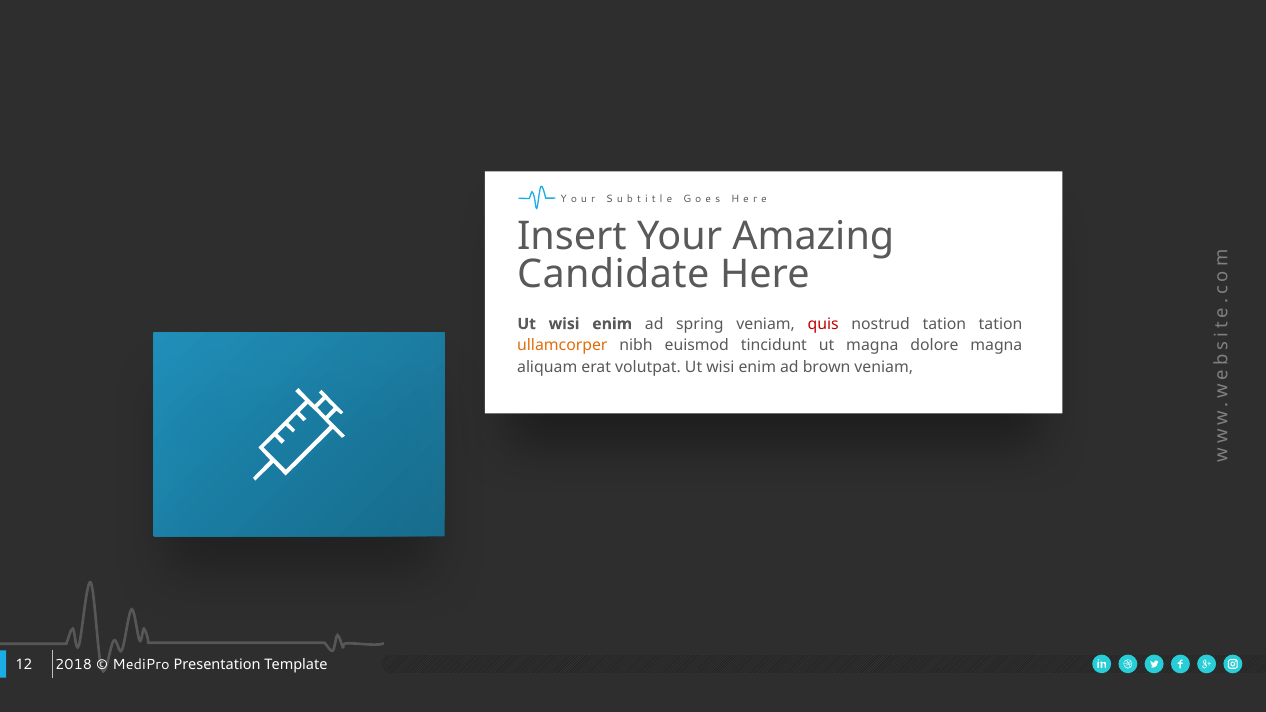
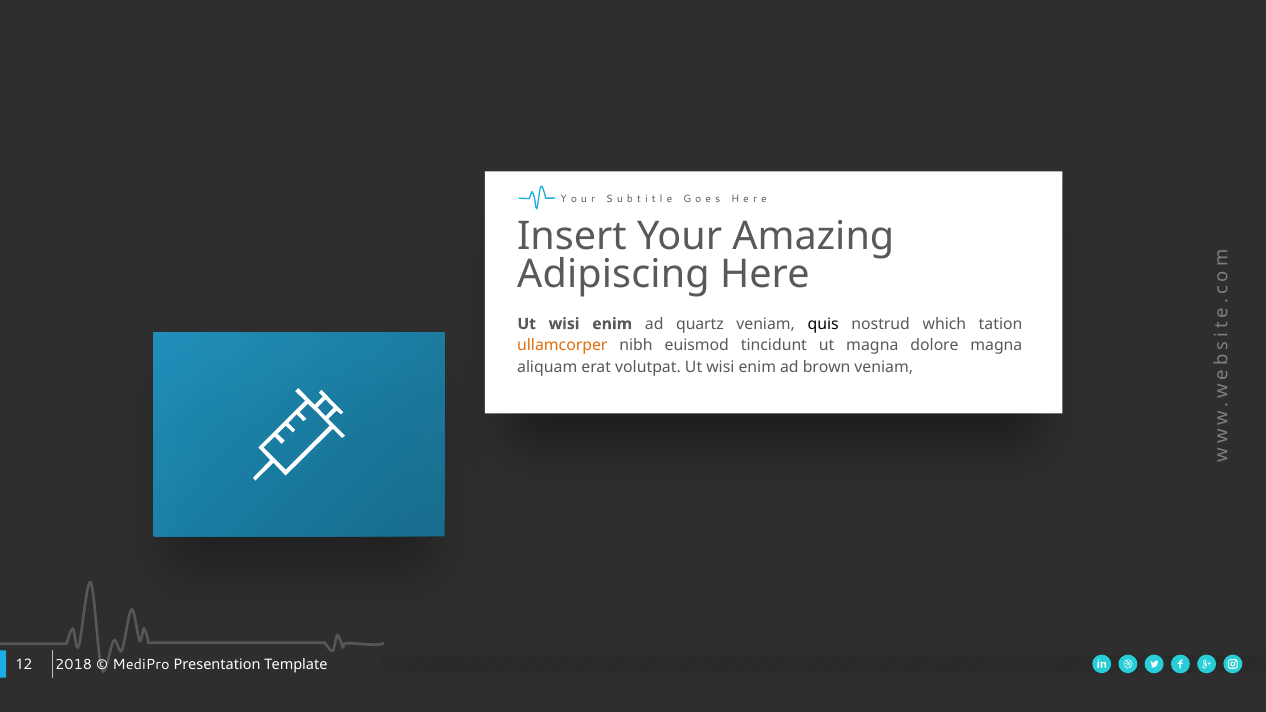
Candidate: Candidate -> Adipiscing (613, 274)
spring: spring -> quartz (700, 324)
quis colour: red -> black (823, 324)
nostrud tation: tation -> which (944, 324)
